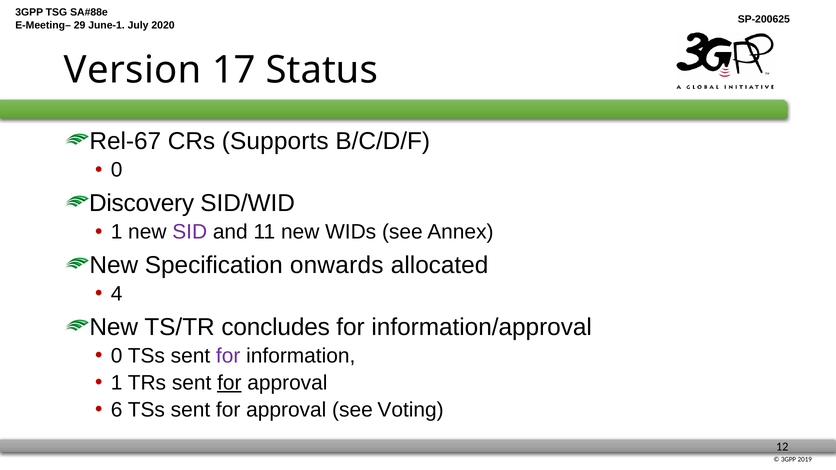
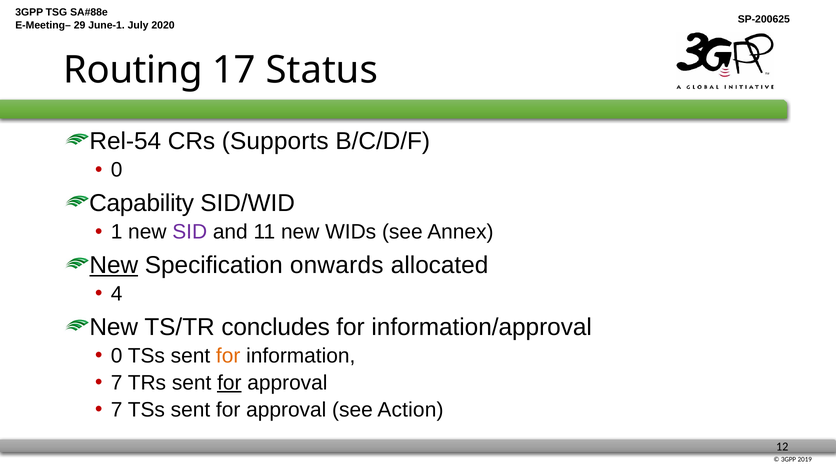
Version: Version -> Routing (133, 70)
Rel-67: Rel-67 -> Rel-54 (125, 141)
Discovery: Discovery -> Capability (142, 203)
New underline: none -> present (114, 265)
for colour: purple -> orange (228, 356)
1: 1 -> 7 (117, 383)
6: 6 -> 7 (117, 410)
Voting: Voting -> Action (411, 410)
